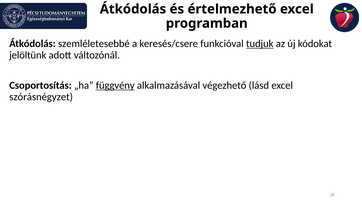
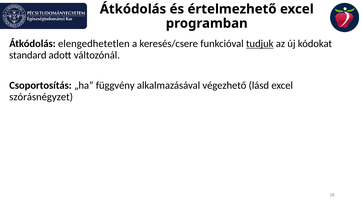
szemléletesebbé: szemléletesebbé -> elengedhetetlen (94, 44)
jelöltünk: jelöltünk -> standard (28, 55)
függvény underline: present -> none (115, 85)
